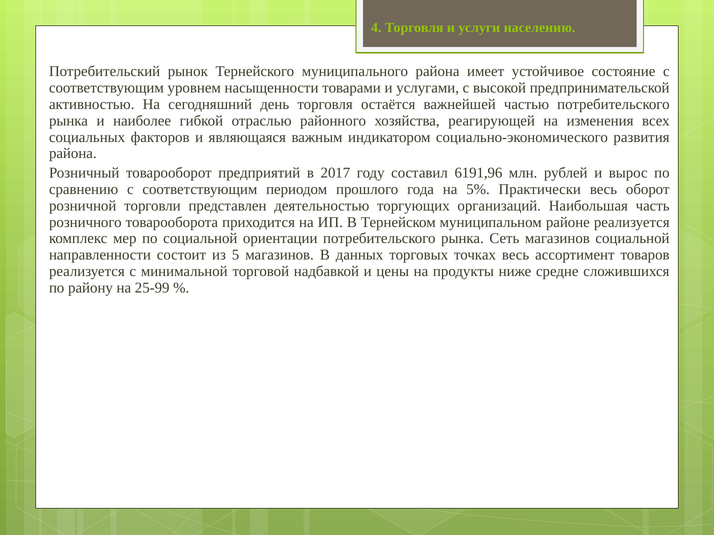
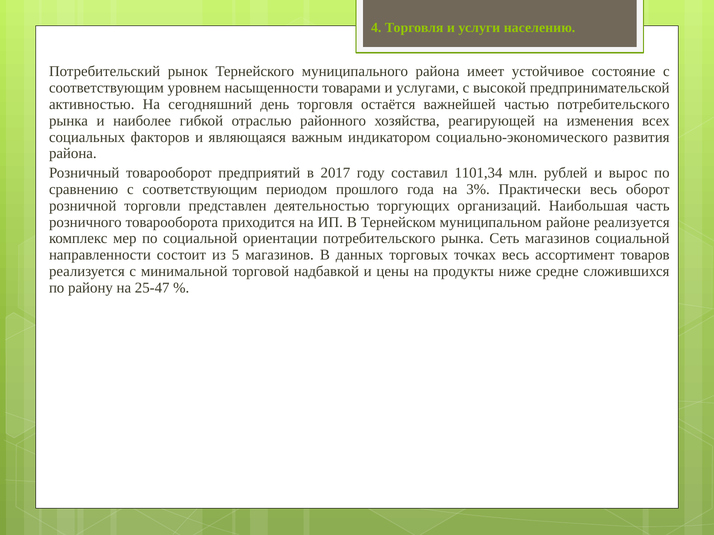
6191,96: 6191,96 -> 1101,34 (478, 173)
5%: 5% -> 3% (478, 189)
25-99: 25-99 -> 25-47 (152, 288)
